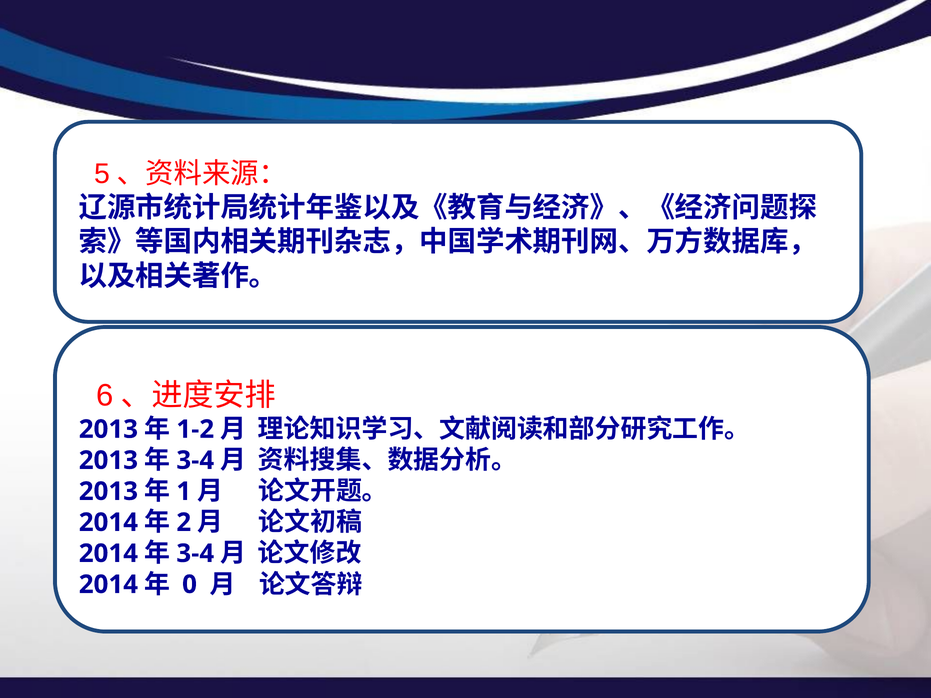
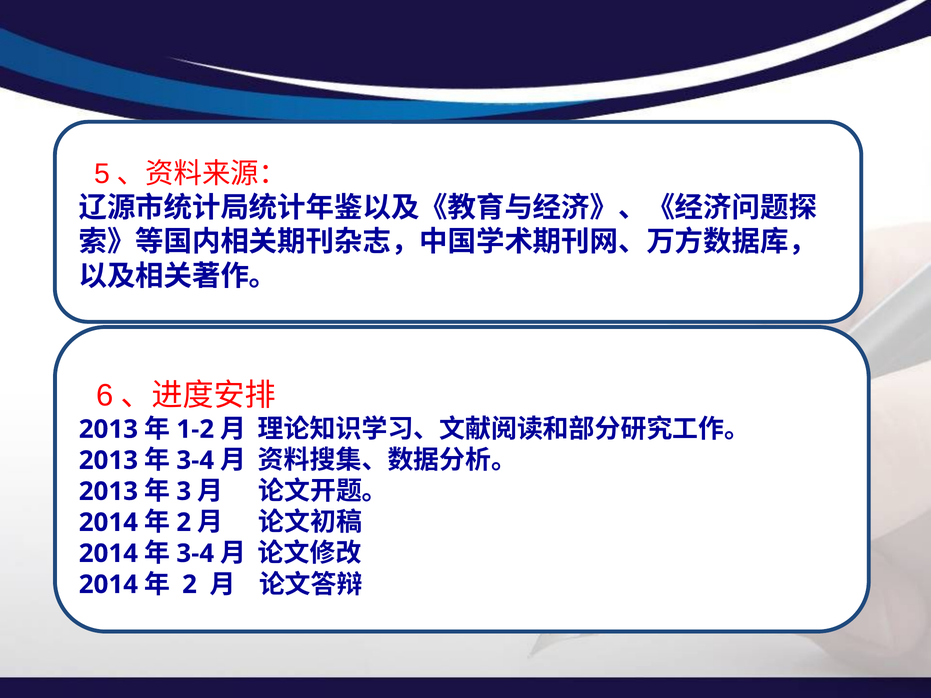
1: 1 -> 3 (184, 492)
0: 0 -> 2 (190, 585)
